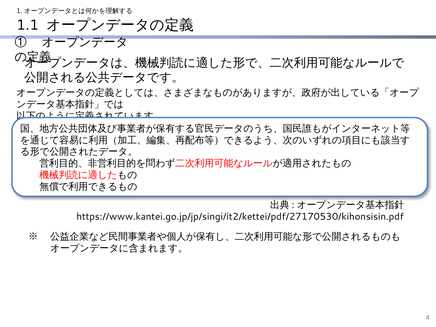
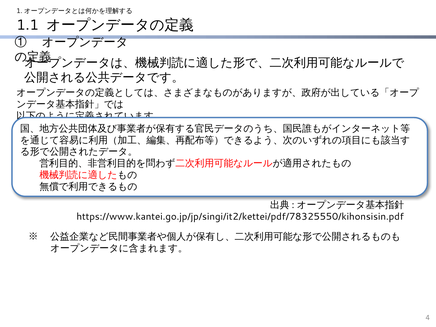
https://www.kantei.go.jp/jp/singi/it2/kettei/pdf/27170530/kihonsisin.pdf: https://www.kantei.go.jp/jp/singi/it2/kettei/pdf/27170530/kihonsisin.pdf -> https://www.kantei.go.jp/jp/singi/it2/kettei/pdf/78325550/kihonsisin.pdf (240, 217)
